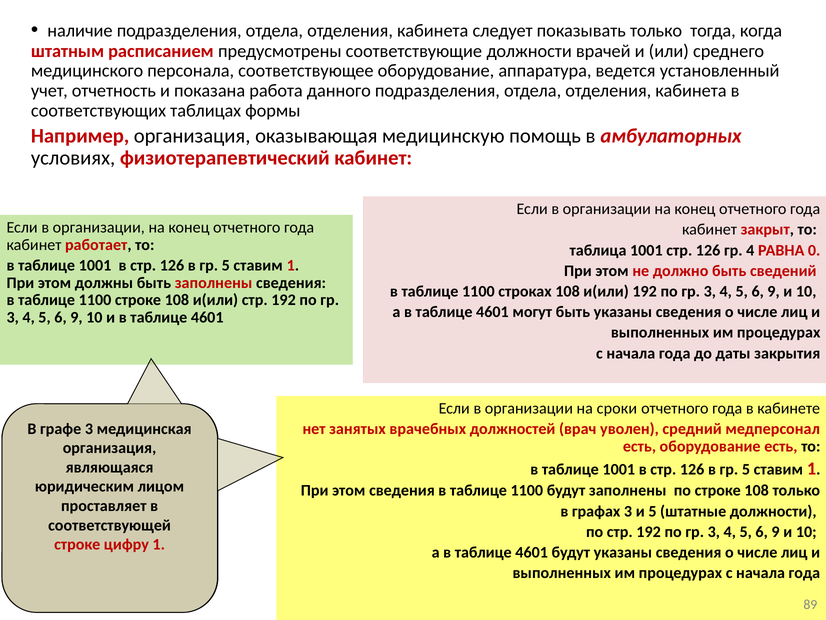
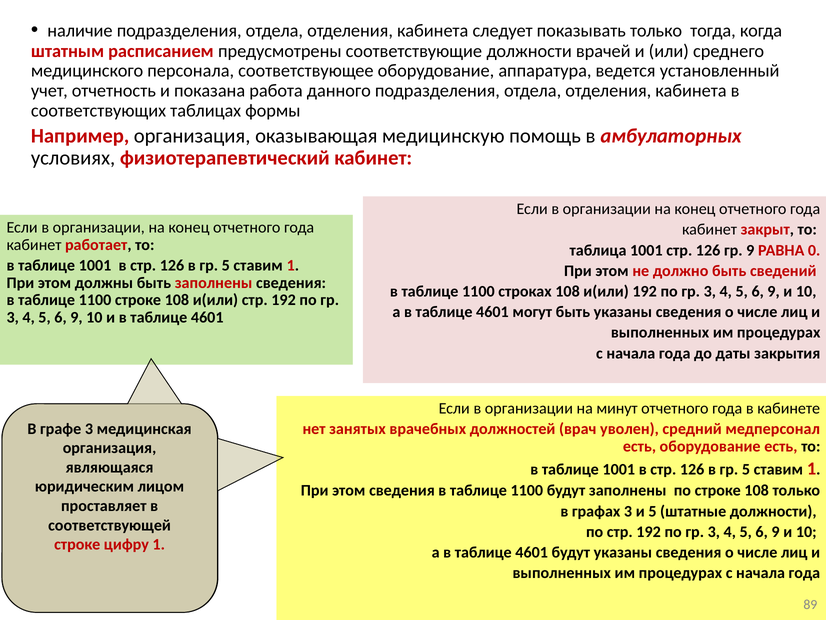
гр 4: 4 -> 9 (750, 250)
сроки: сроки -> минут (617, 408)
